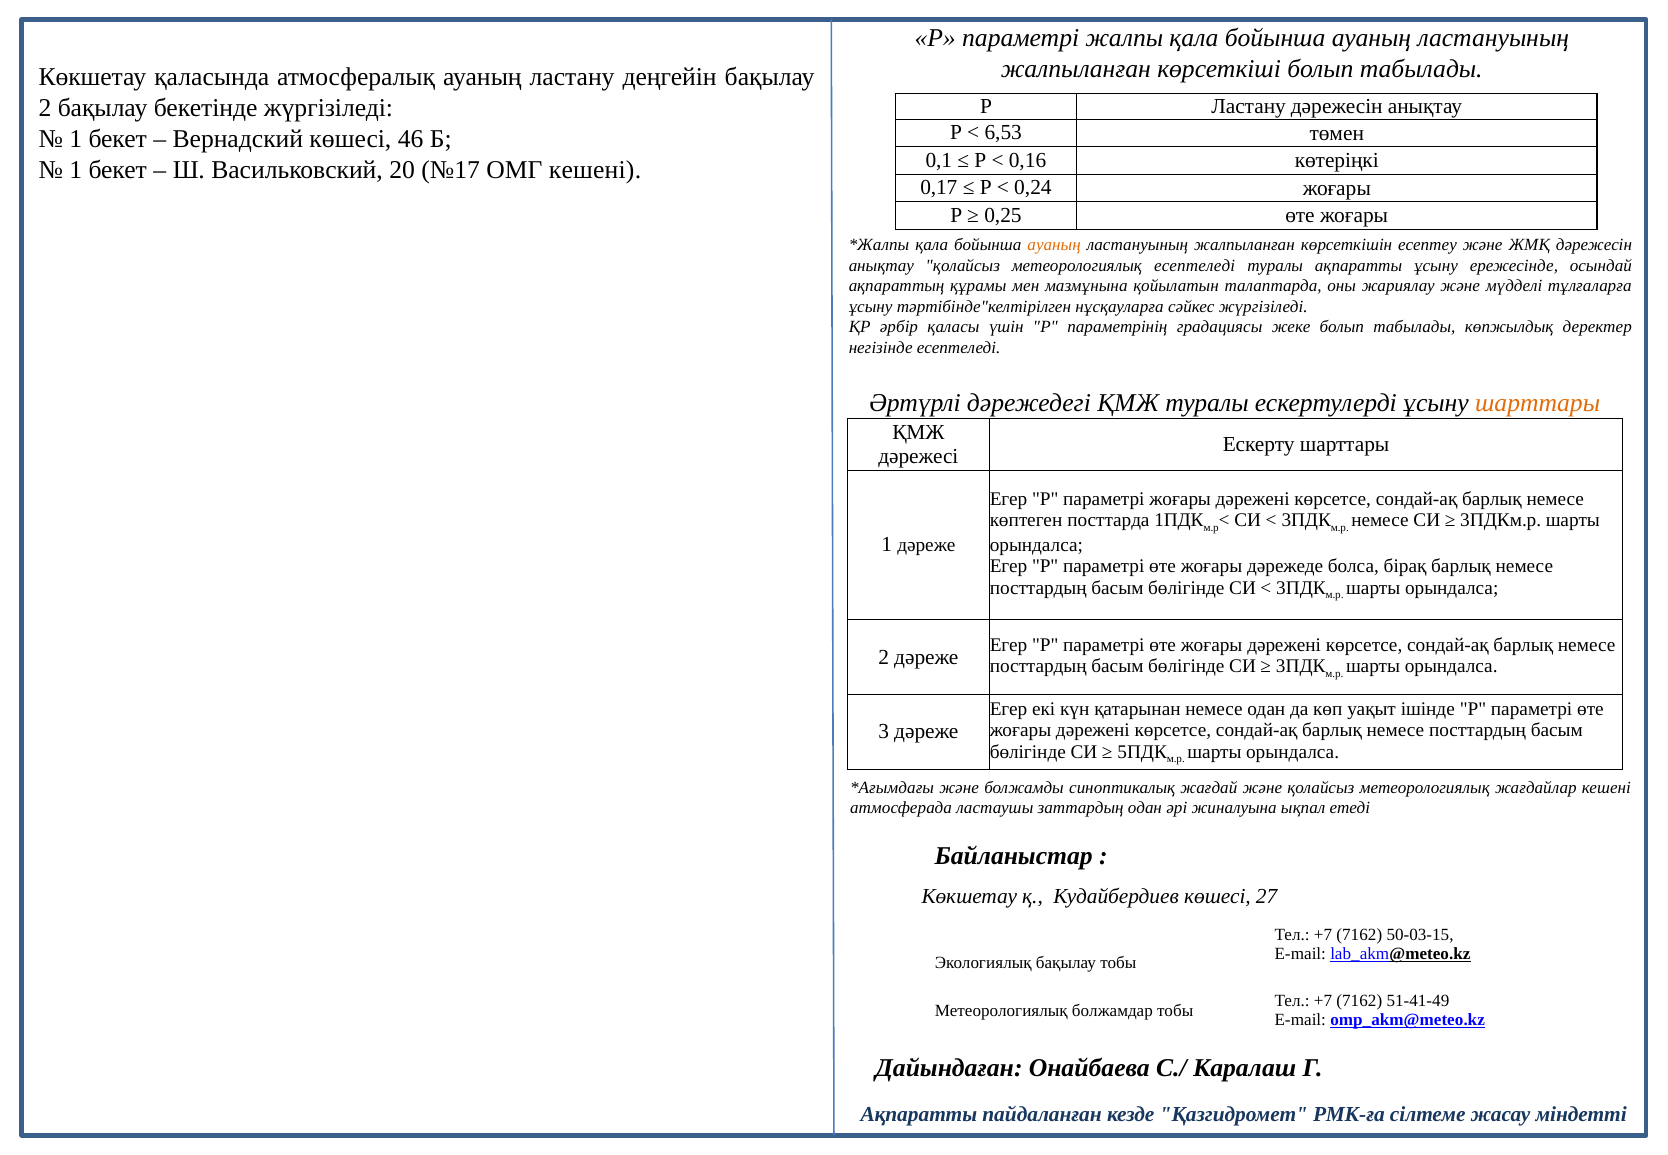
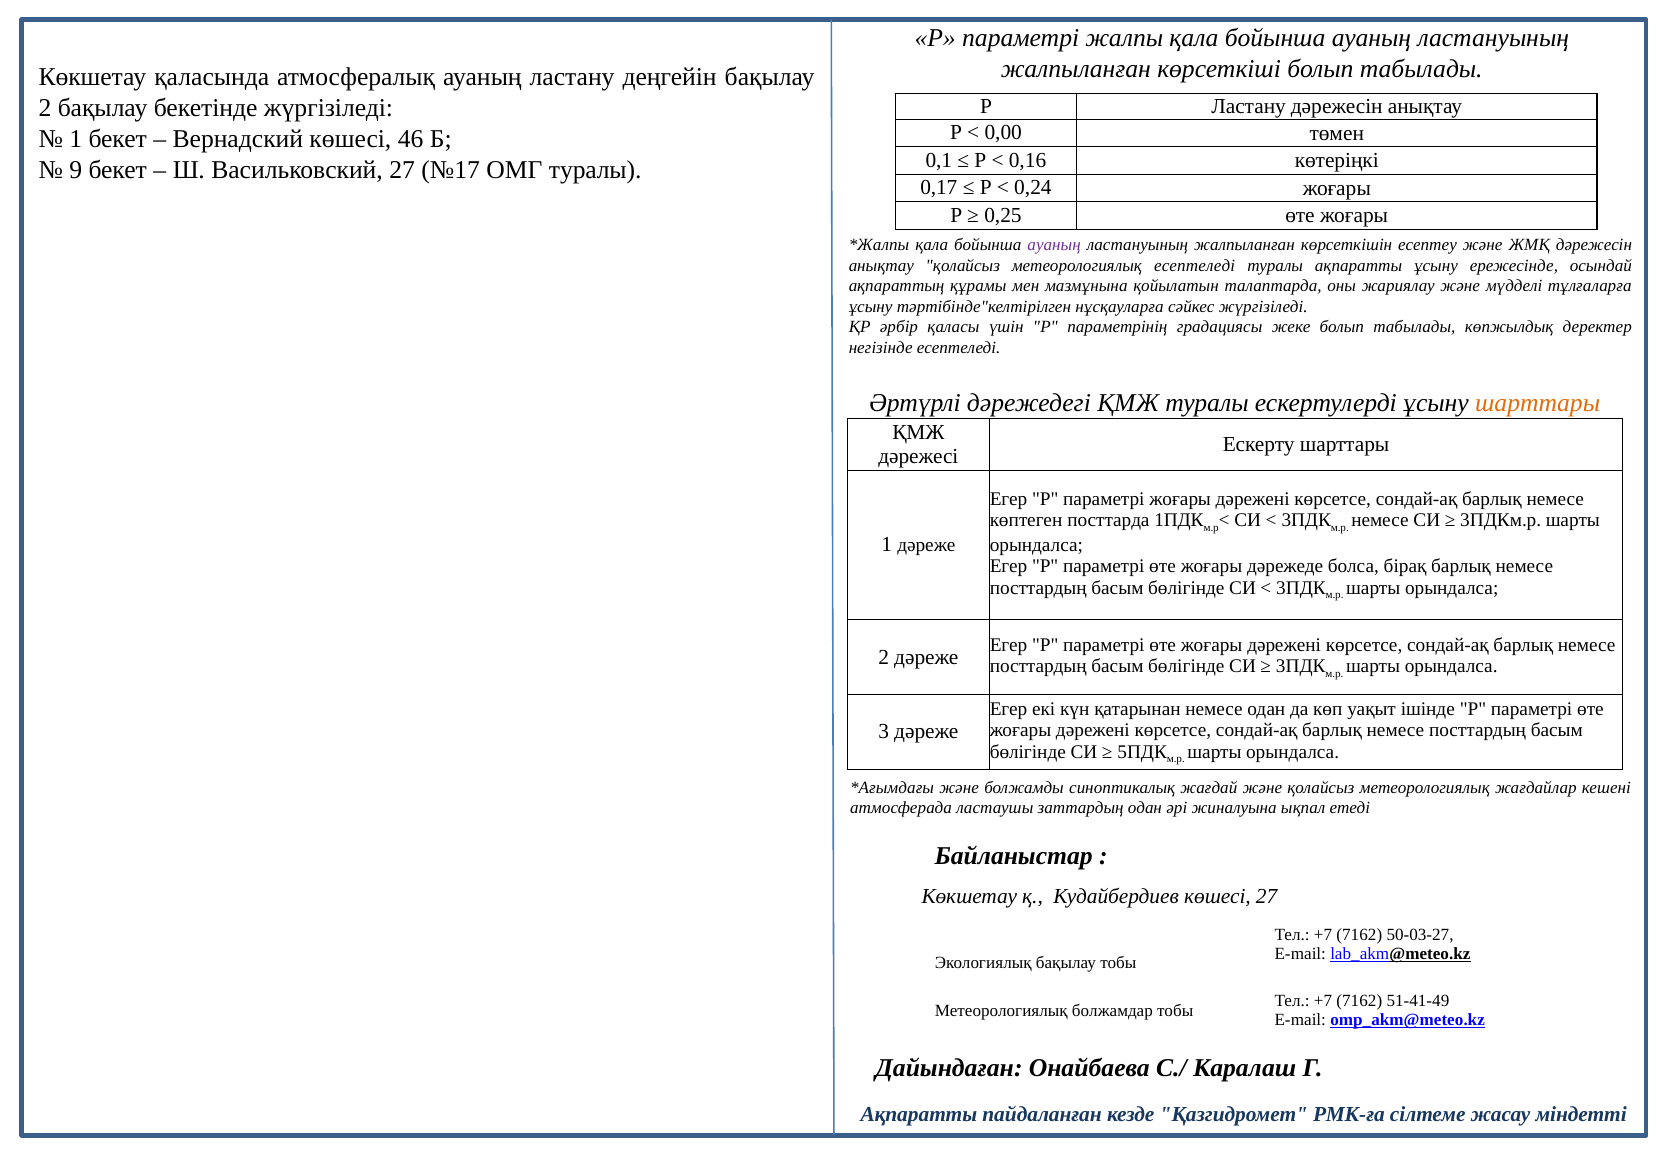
6,53: 6,53 -> 0,00 (1003, 133)
1: 1 -> 9 (76, 170)
Васильковский 20: 20 -> 27 (402, 170)
ОМГ кешені: кешені -> туралы (595, 170)
ауаның colour: orange -> purple (1054, 245)
50-03-15: 50-03-15 -> 50-03-27 (1420, 934)
